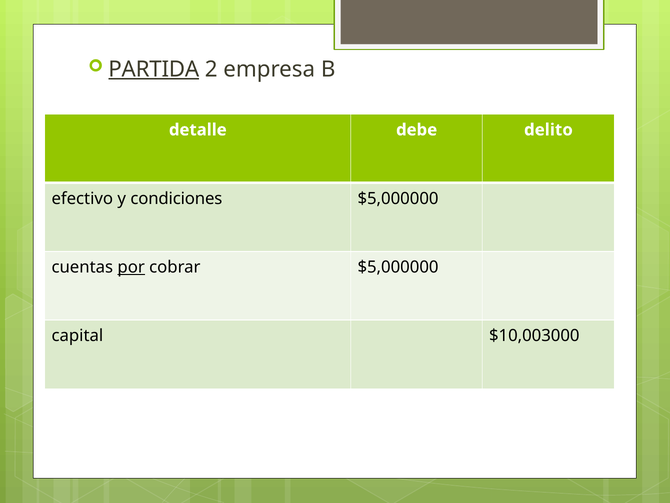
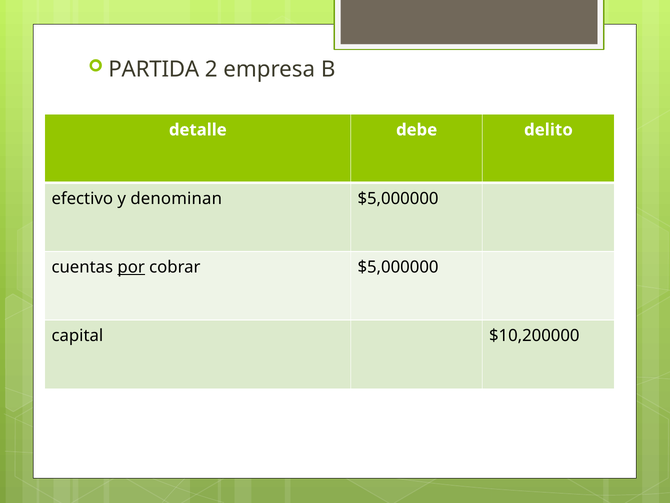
PARTIDA underline: present -> none (154, 69)
condiciones: condiciones -> denominan (176, 198)
$10,003000: $10,003000 -> $10,200000 (534, 335)
